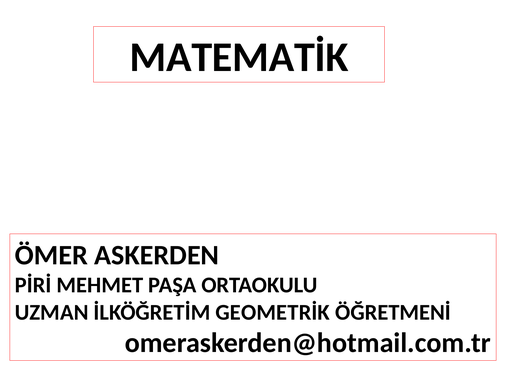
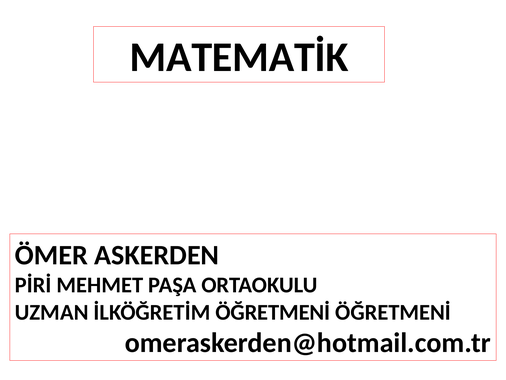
İLKÖĞRETİM GEOMETRİK: GEOMETRİK -> ÖĞRETMENİ (273, 312)
